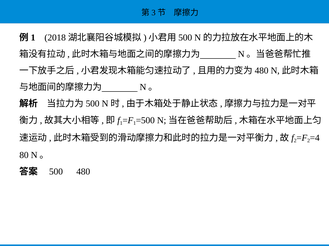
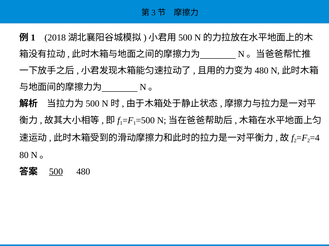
500 underline: none -> present (56, 172)
